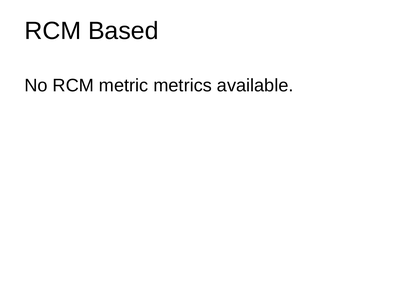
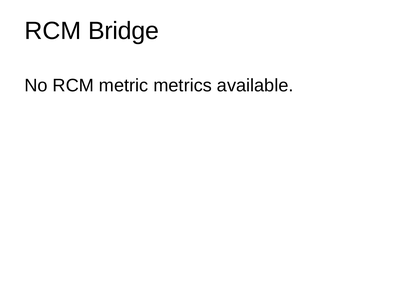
Based: Based -> Bridge (123, 31)
